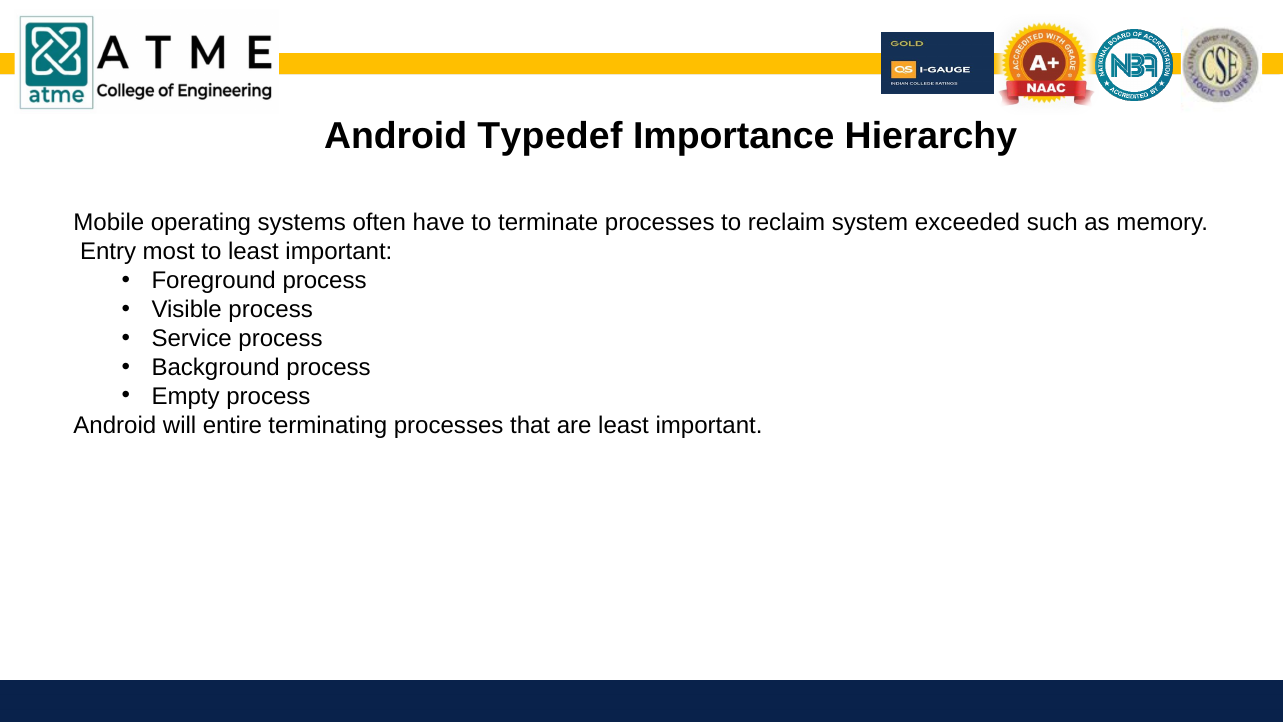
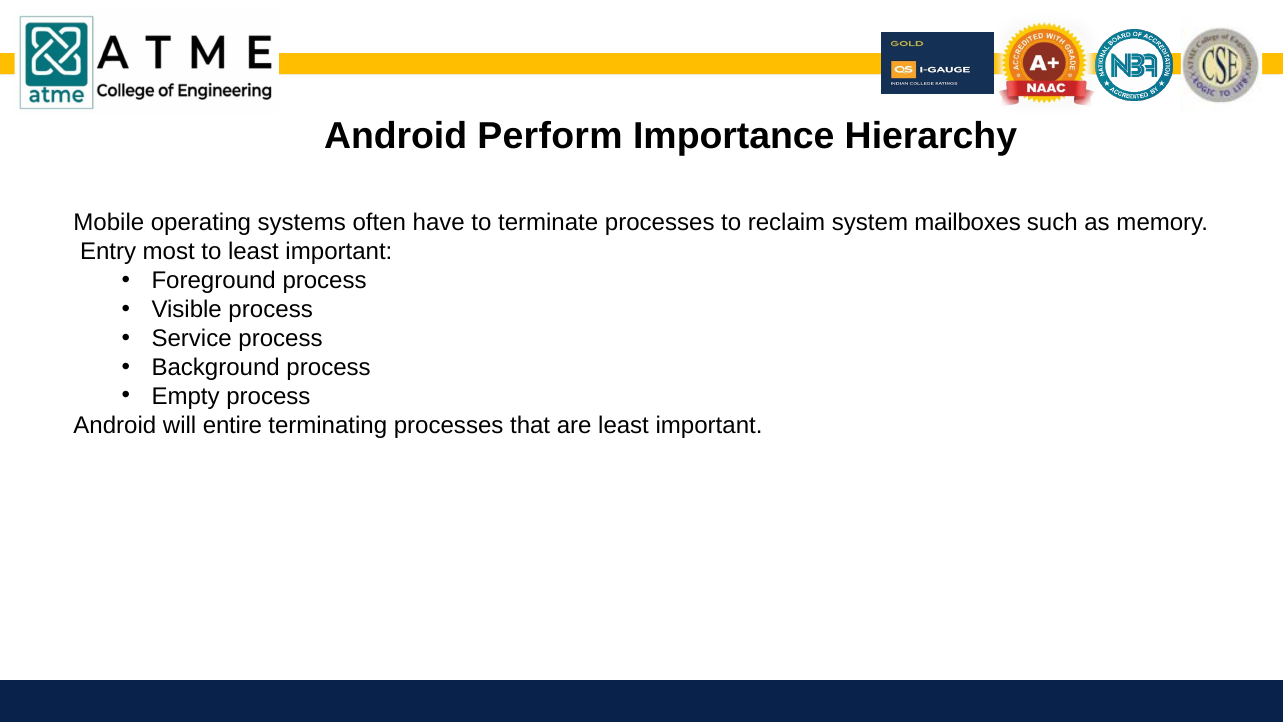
Typedef: Typedef -> Perform (550, 136)
exceeded: exceeded -> mailboxes (968, 223)
